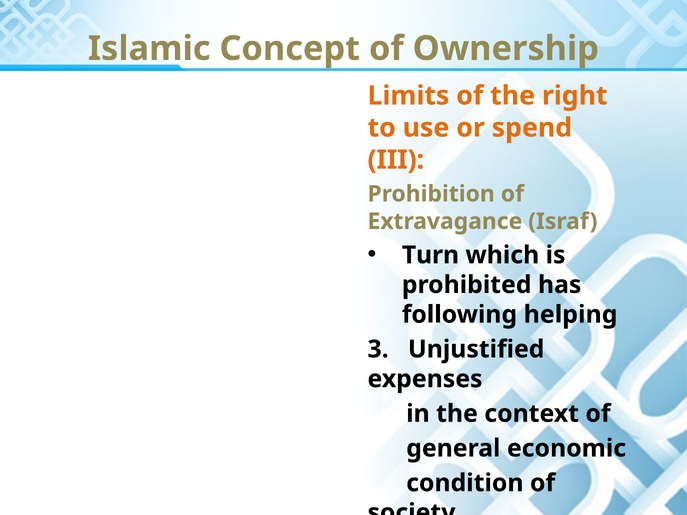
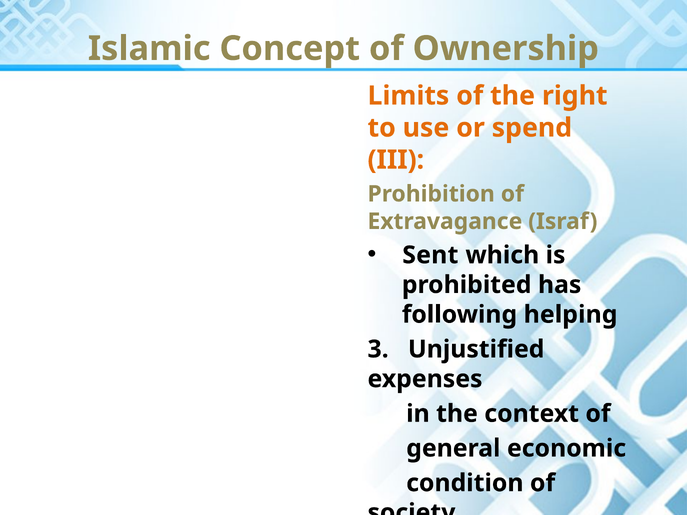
Turn: Turn -> Sent (430, 255)
